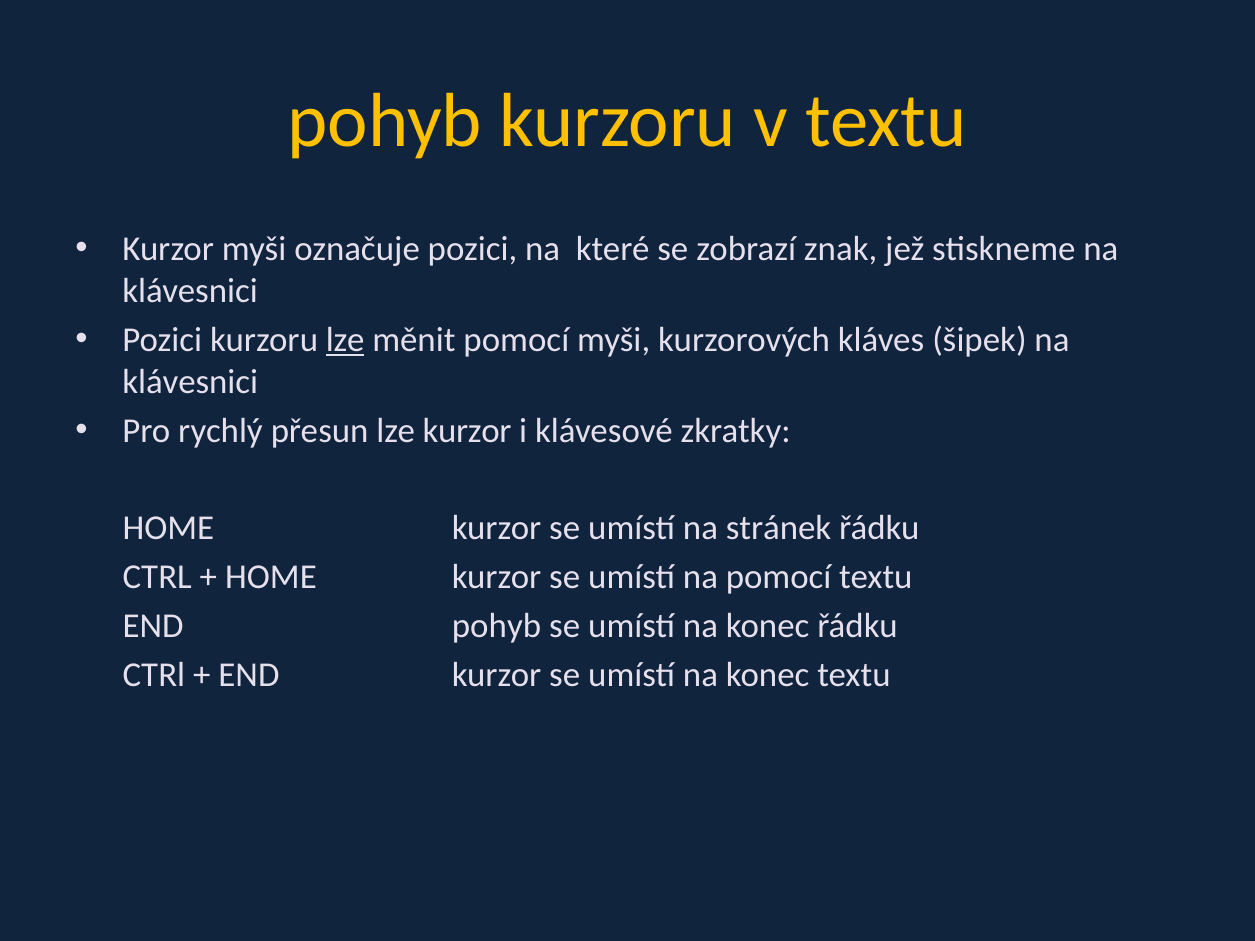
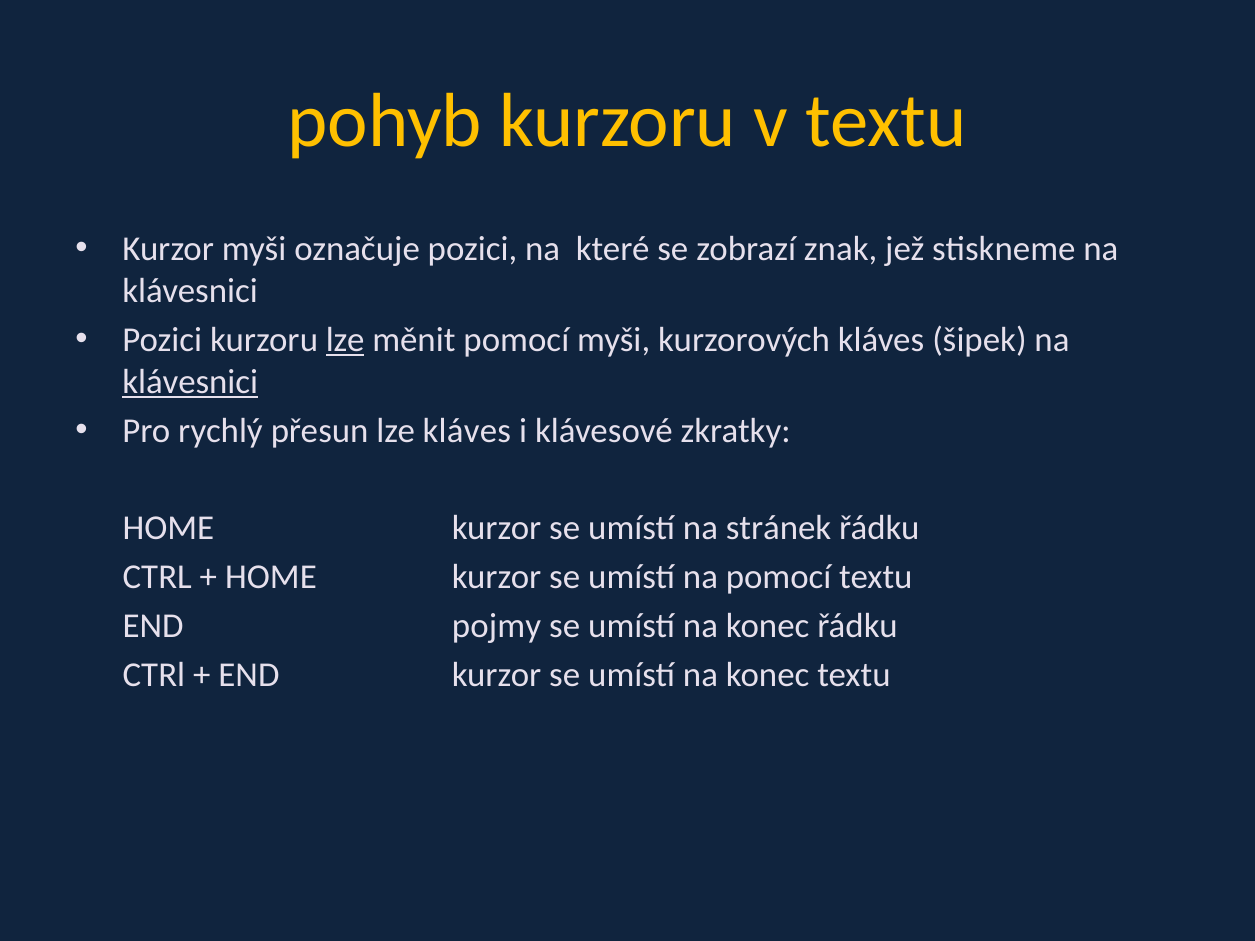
klávesnici underline: none -> present (190, 382)
lze kurzor: kurzor -> kláves (467, 431)
END pohyb: pohyb -> pojmy (496, 626)
